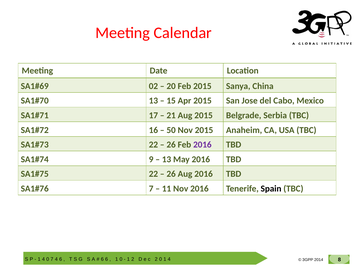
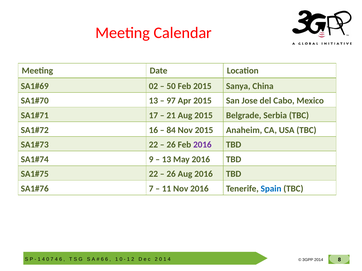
20: 20 -> 50 (171, 86)
15: 15 -> 97 (171, 101)
50: 50 -> 84 (171, 130)
Spain colour: black -> blue (271, 189)
